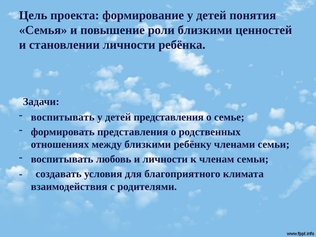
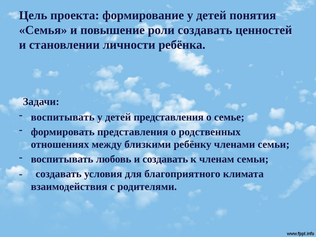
роли близкими: близкими -> создавать (205, 30)
и личности: личности -> создавать (165, 159)
